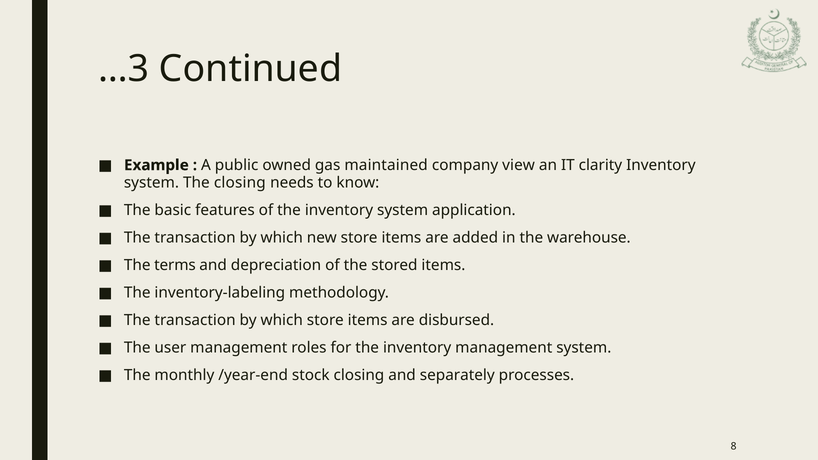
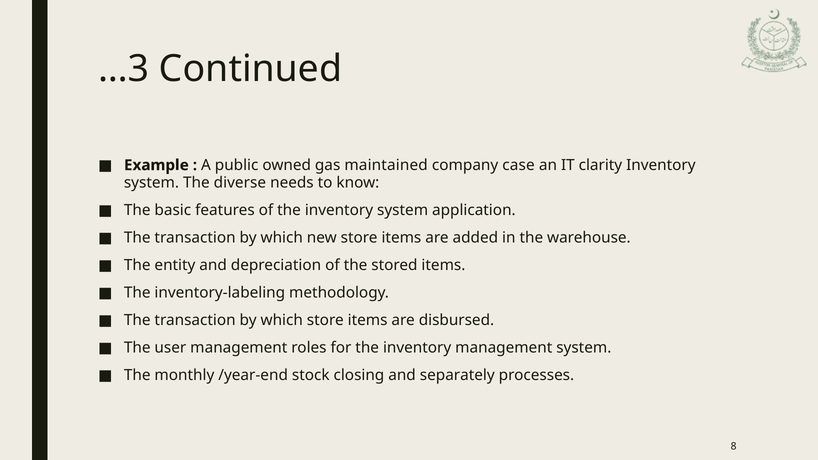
view: view -> case (519, 165)
The closing: closing -> diverse (240, 183)
terms: terms -> entity (175, 265)
